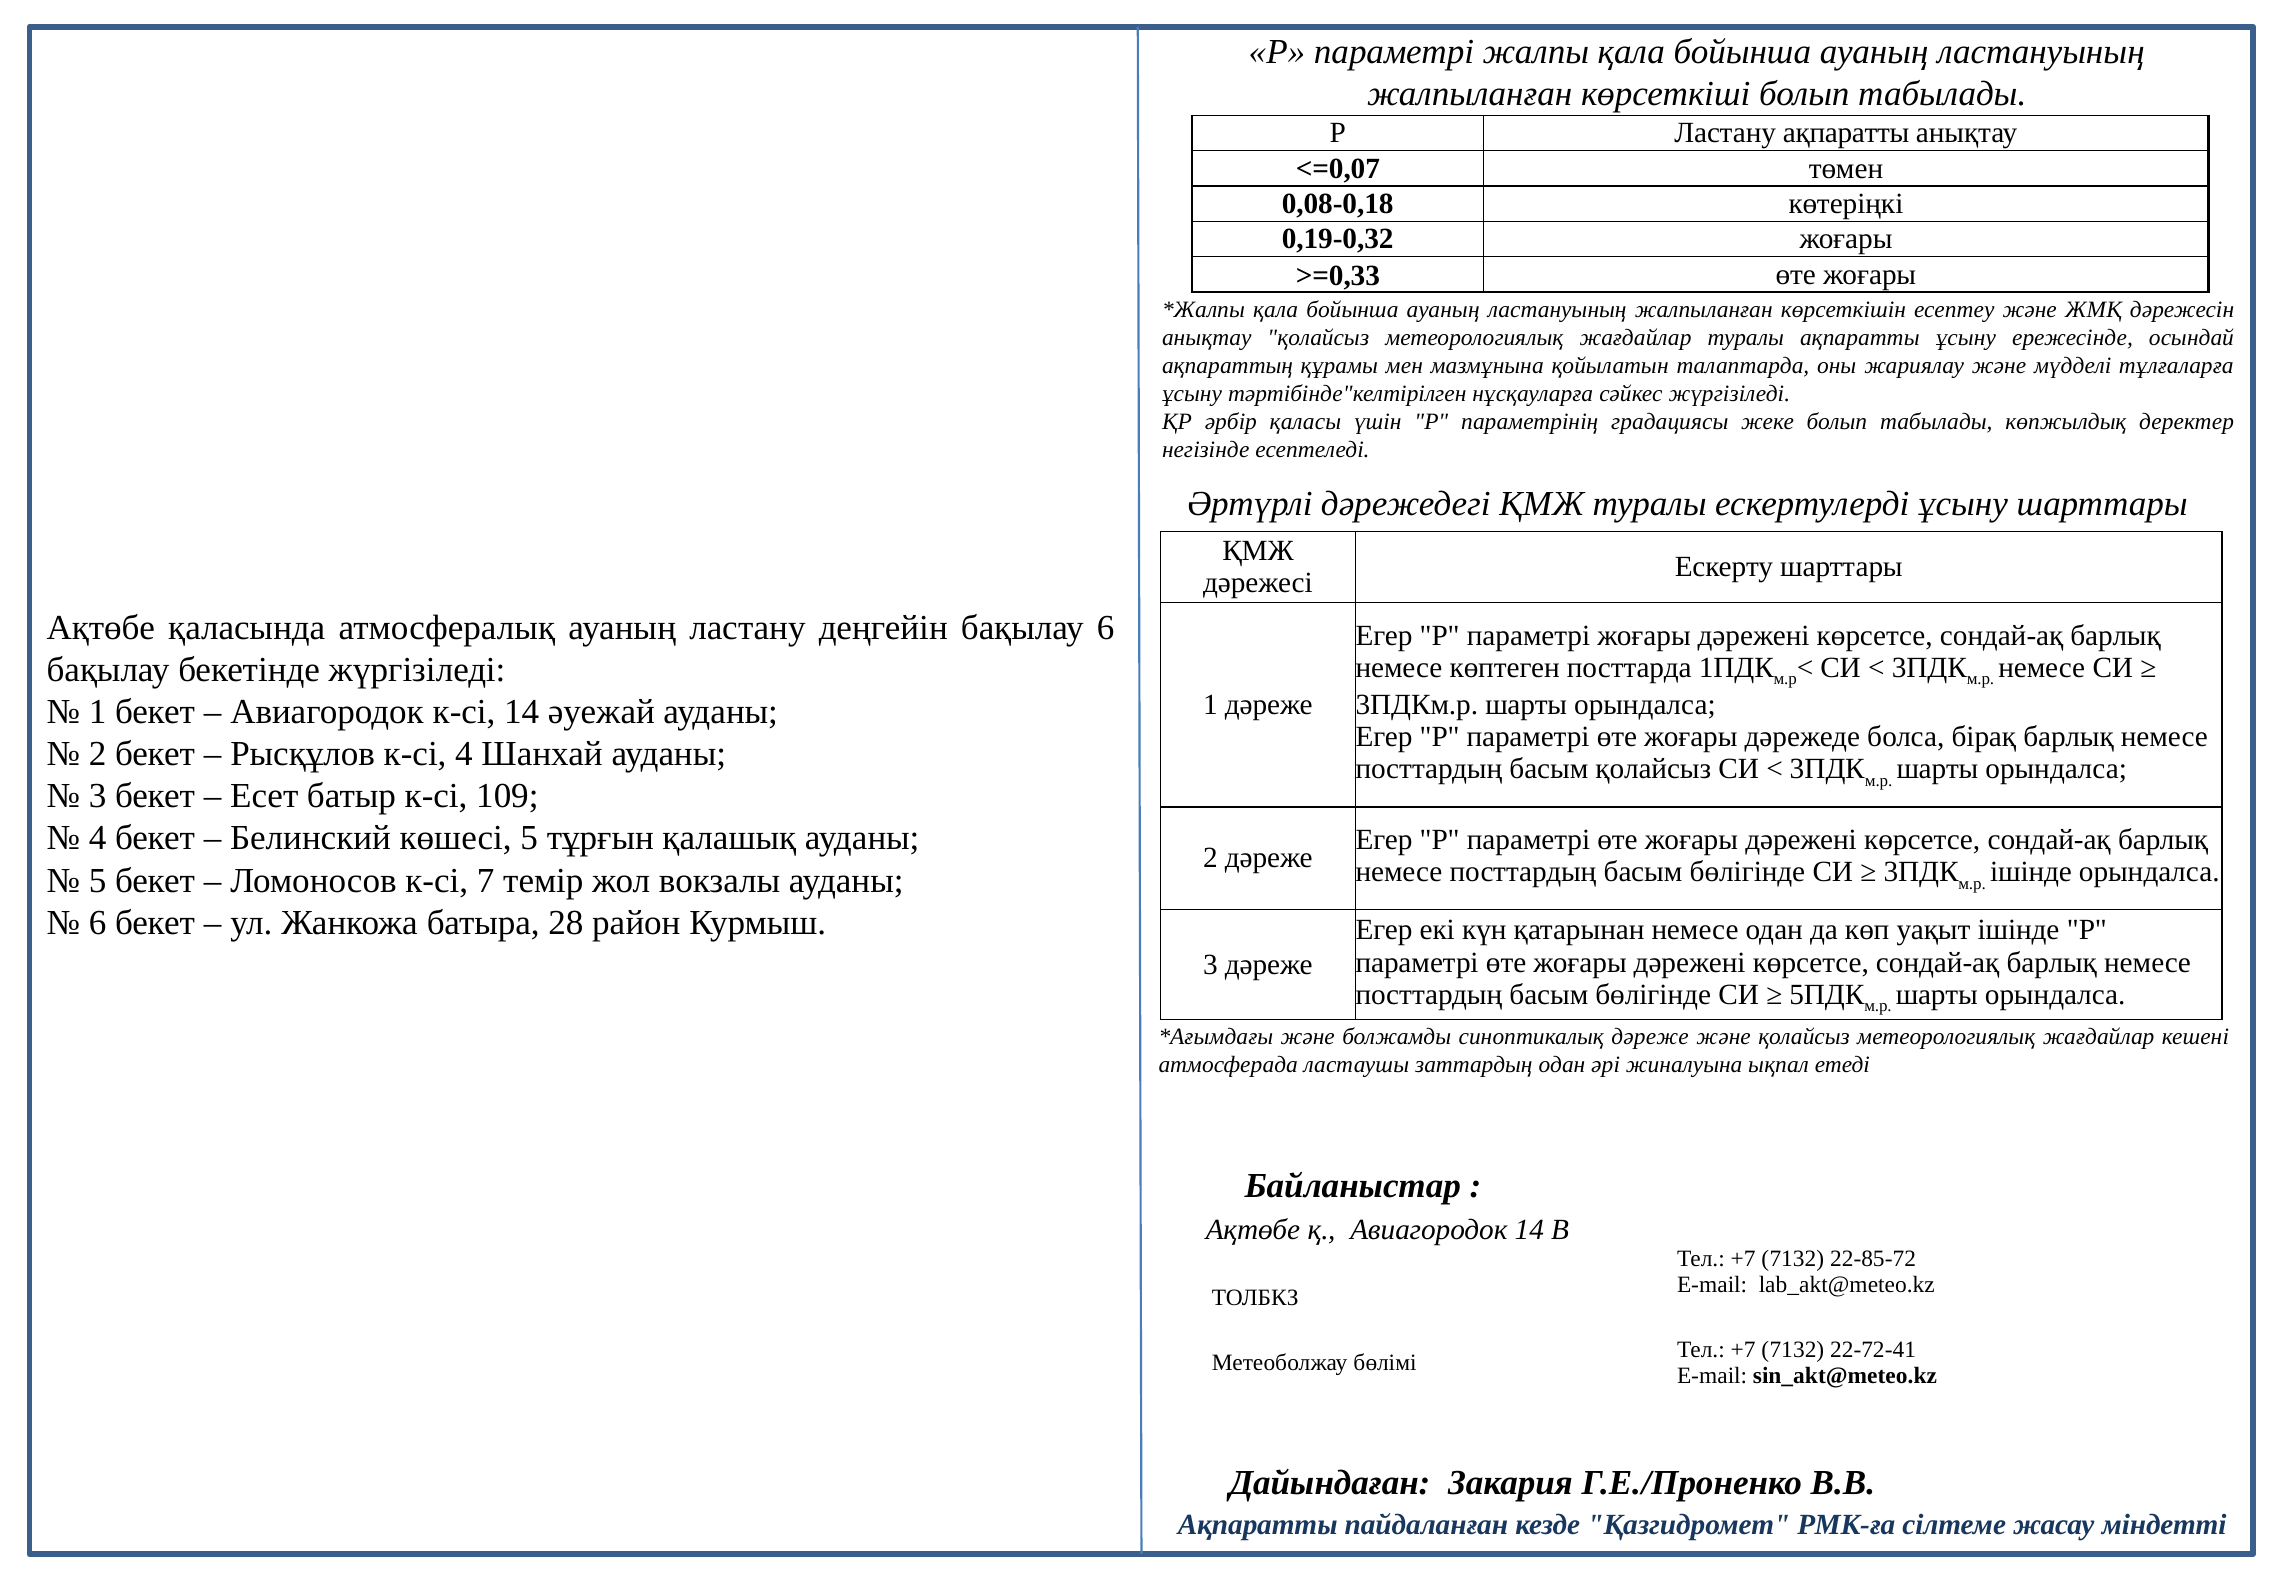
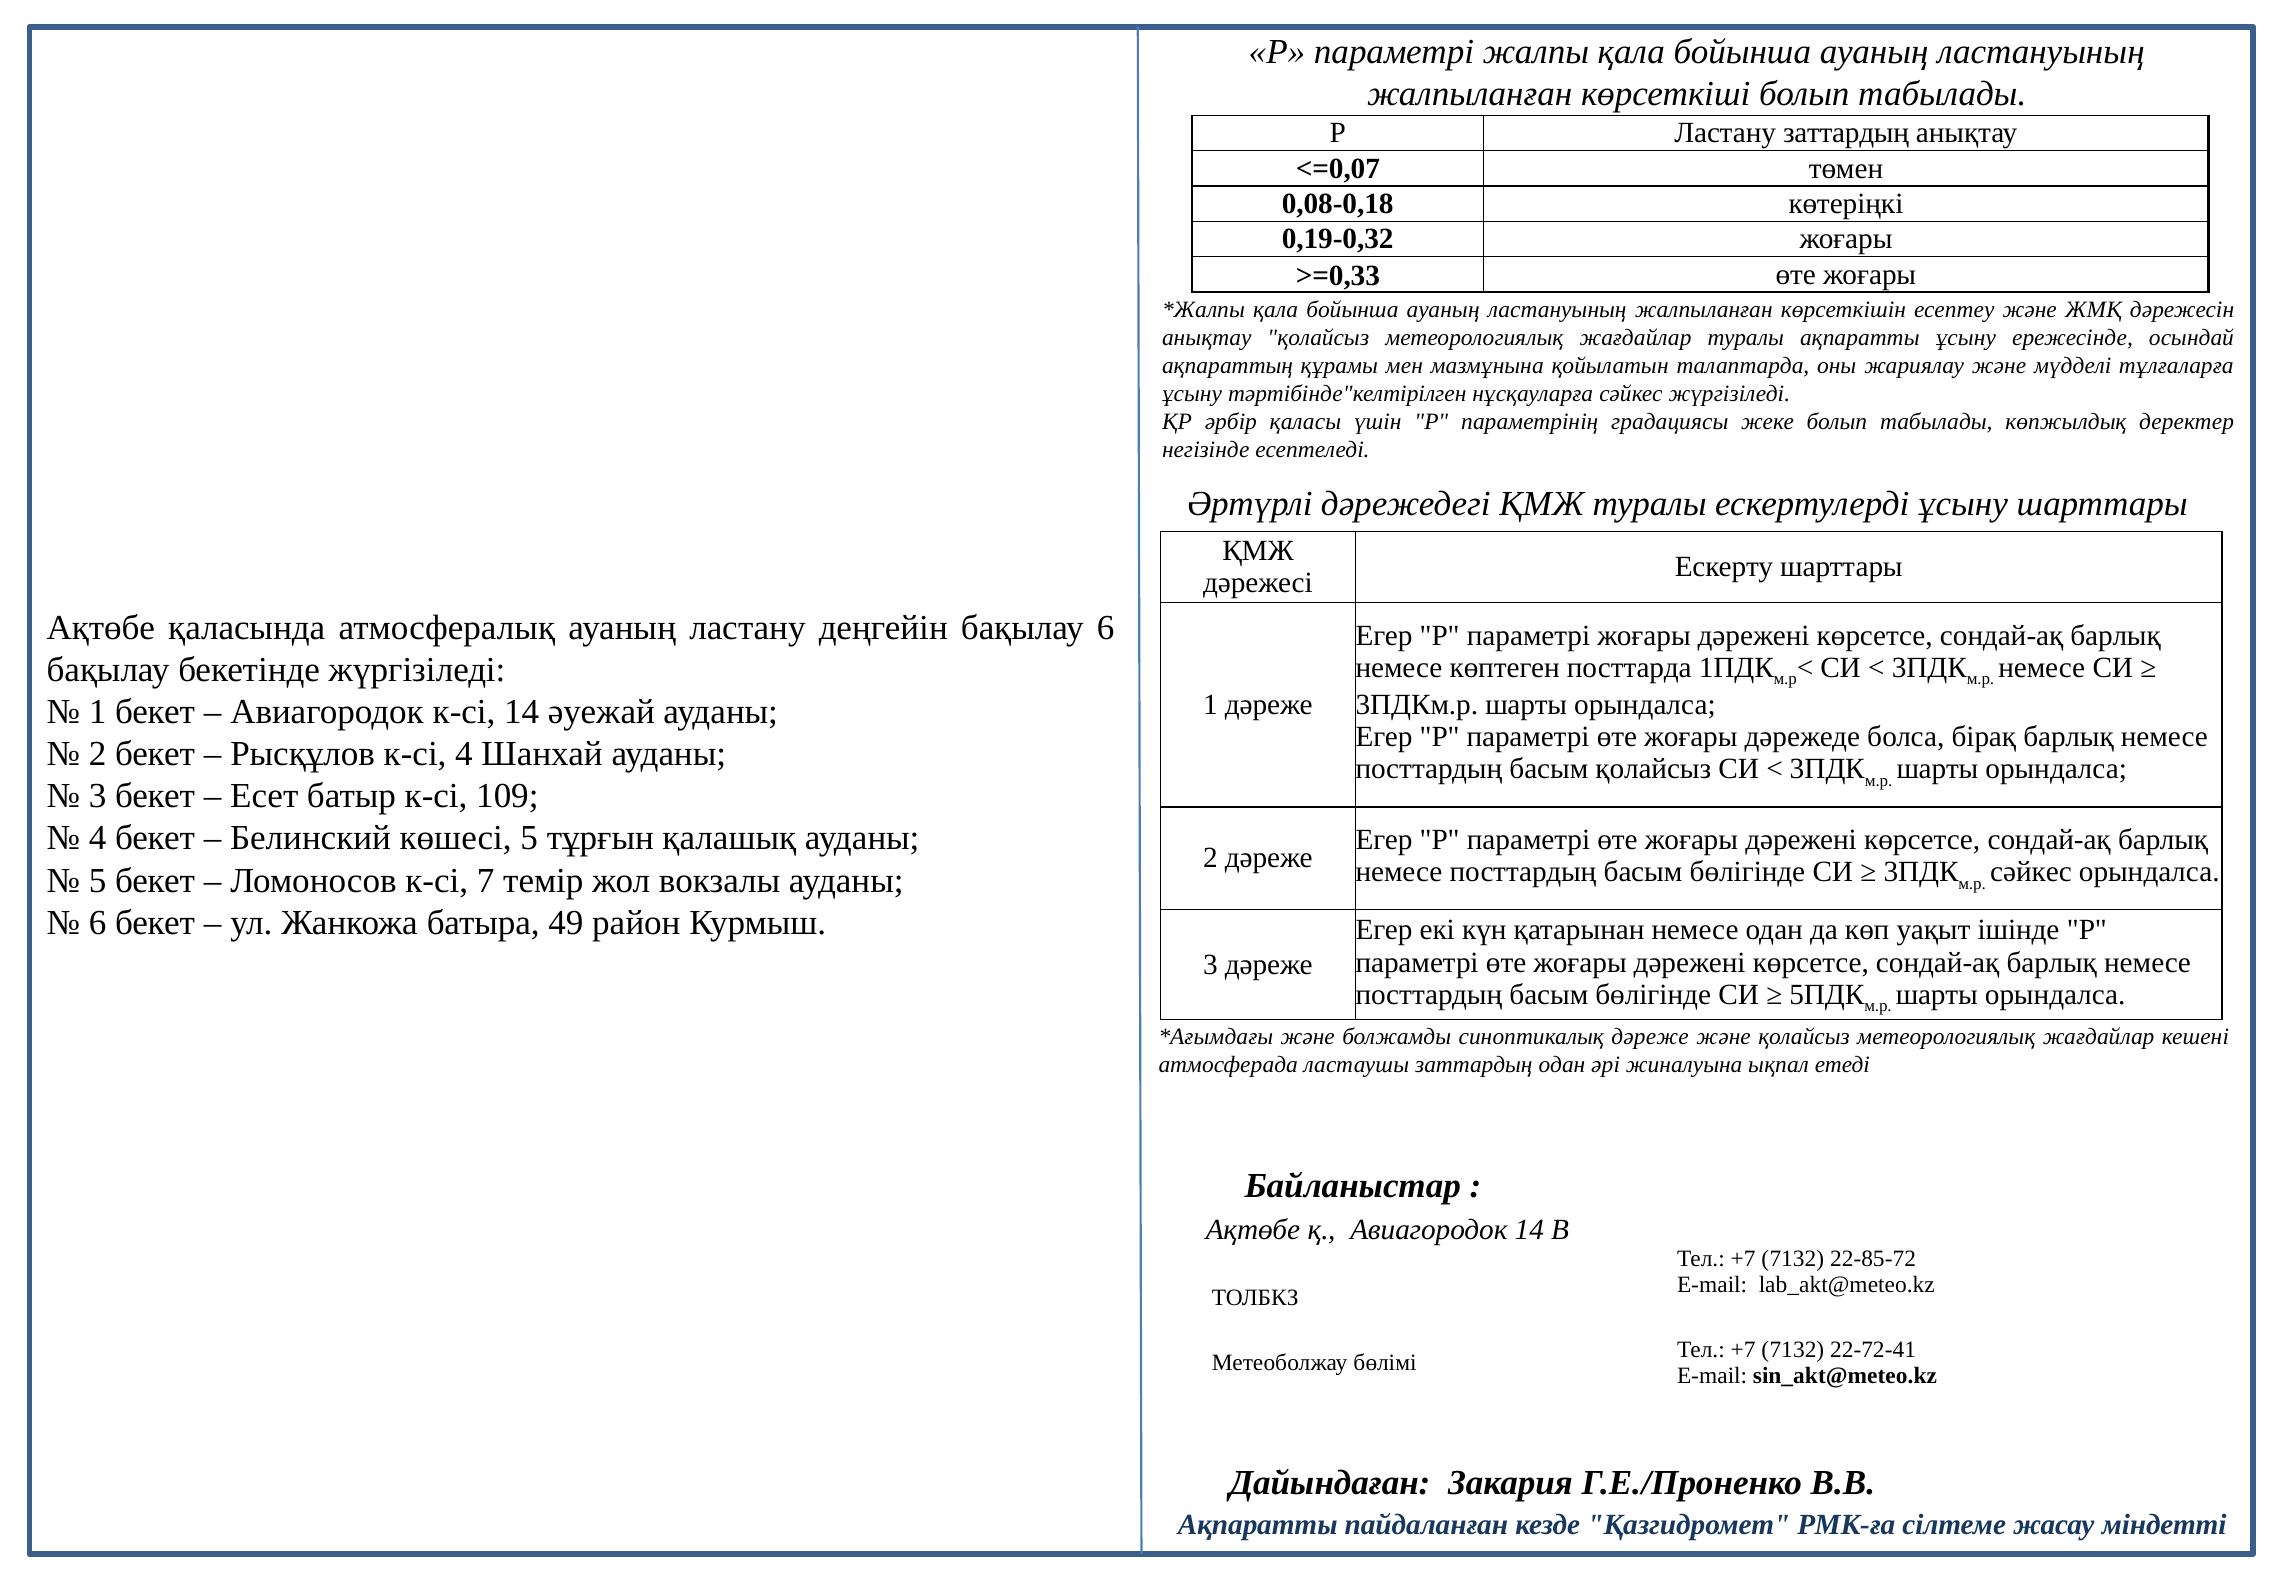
Ластану ақпаратты: ақпаратты -> заттардың (1846, 133)
ішінде: ішінде -> сәйкес (2031, 872)
28: 28 -> 49 (566, 922)
